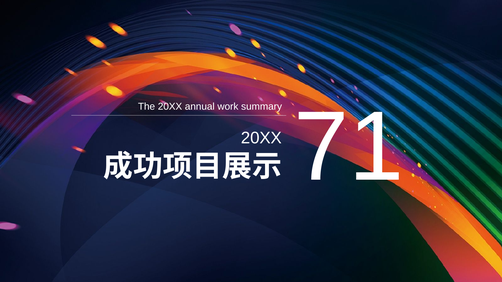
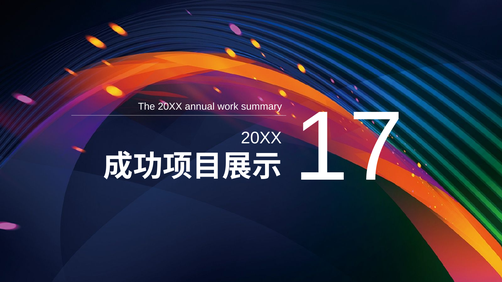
71: 71 -> 17 (349, 147)
